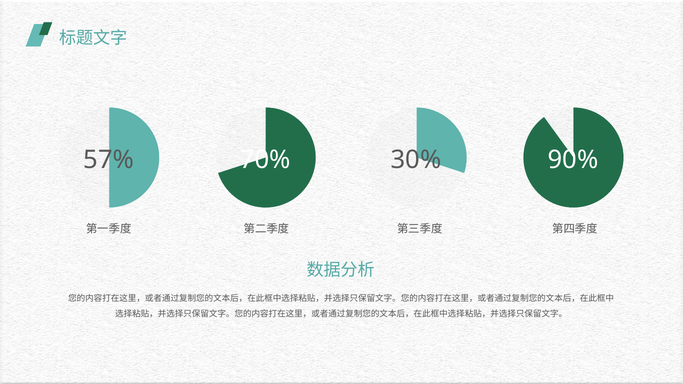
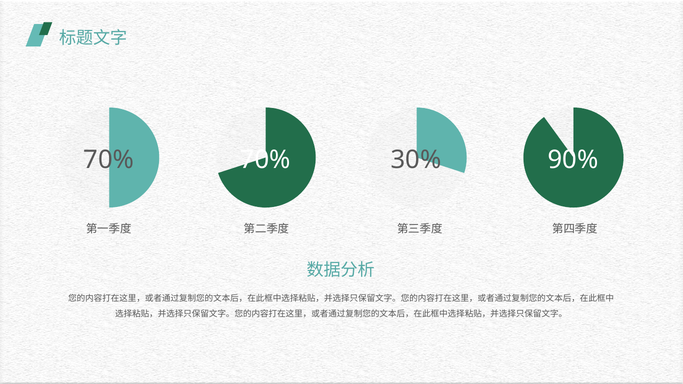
57%: 57% -> 70% (109, 160)
